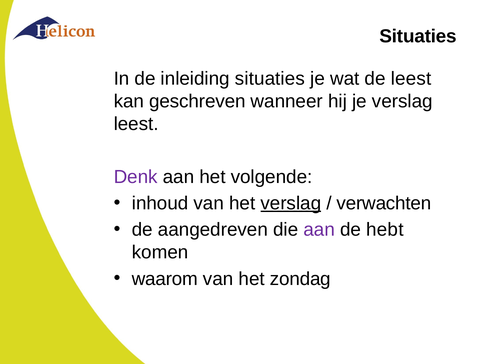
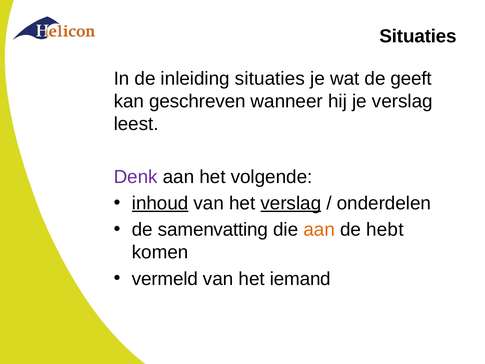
de leest: leest -> geeft (411, 79)
inhoud underline: none -> present (160, 203)
verwachten: verwachten -> onderdelen (384, 203)
aangedreven: aangedreven -> samenvatting (213, 230)
aan colour: purple -> orange (319, 230)
waarom: waarom -> vermeld (165, 279)
zondag: zondag -> iemand (300, 279)
